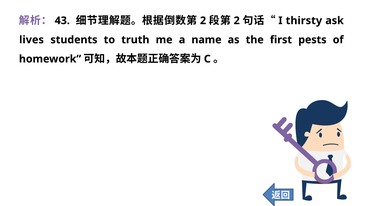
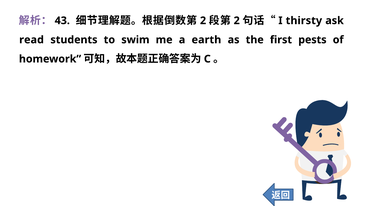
lives: lives -> read (32, 40)
truth: truth -> swim (135, 40)
name: name -> earth (206, 40)
